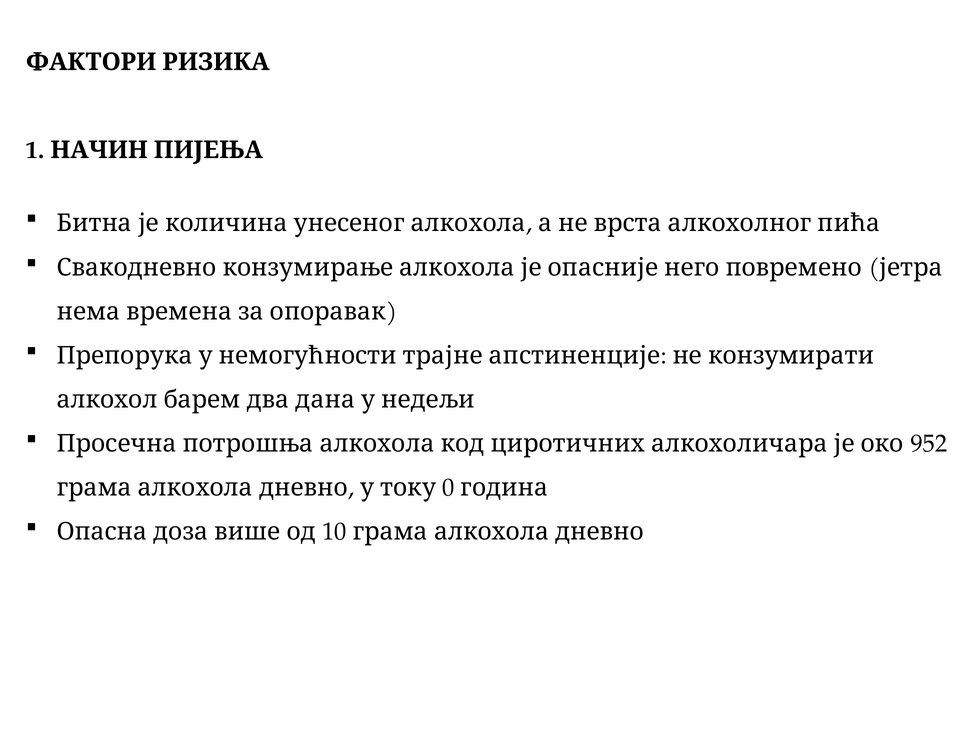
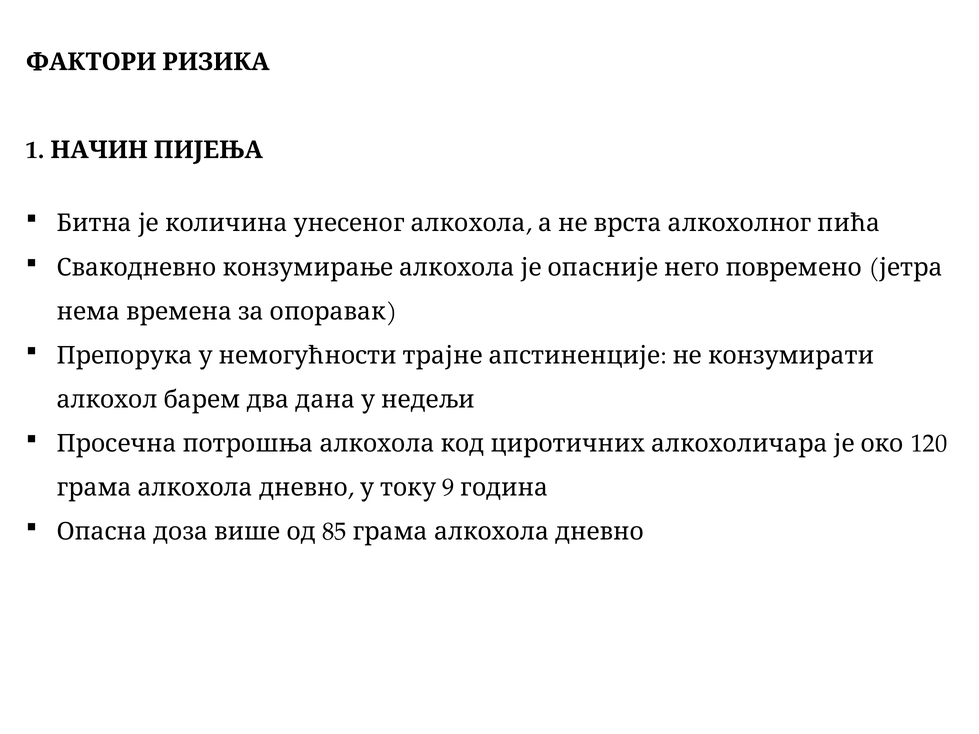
952: 952 -> 120 (929, 444)
0: 0 -> 9 (449, 488)
10: 10 -> 85 (334, 532)
